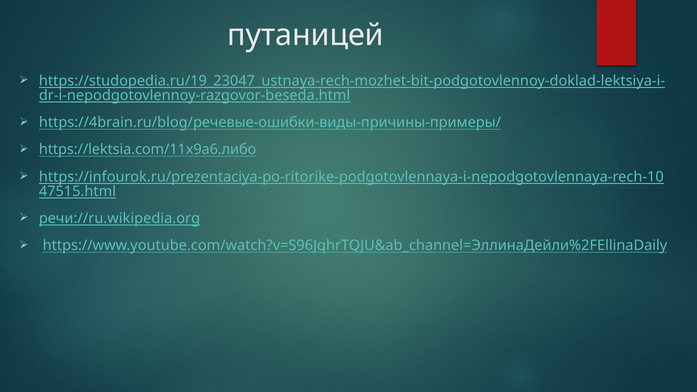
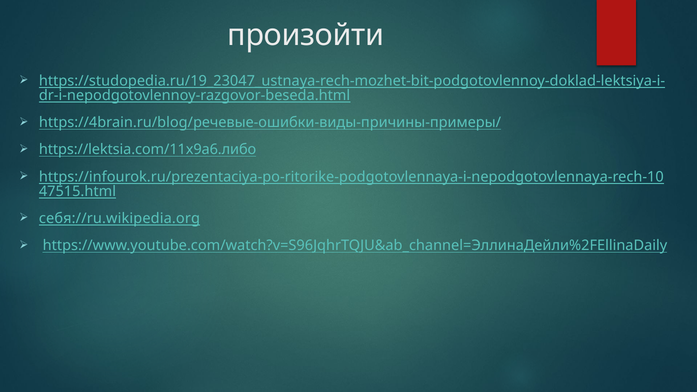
путаницей: путаницей -> произойти (306, 35)
речи://ru.wikipedia.org: речи://ru.wikipedia.org -> себя://ru.wikipedia.org (119, 219)
